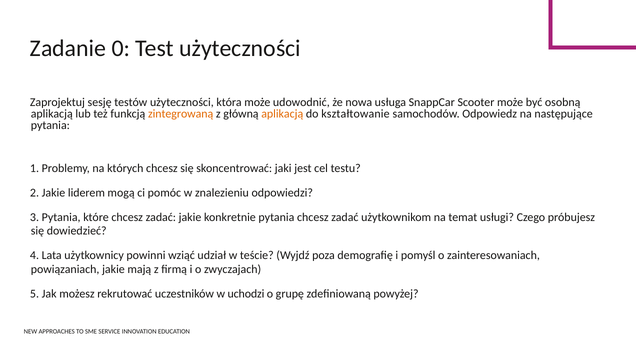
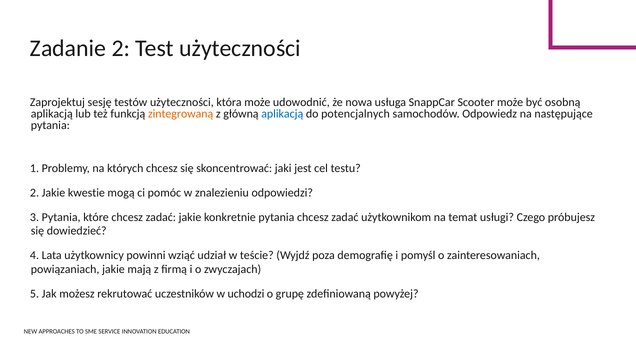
Zadanie 0: 0 -> 2 (121, 48)
aplikacją colour: orange -> blue (282, 114)
kształtowanie: kształtowanie -> potencjalnych (356, 114)
liderem: liderem -> kwestie (86, 193)
